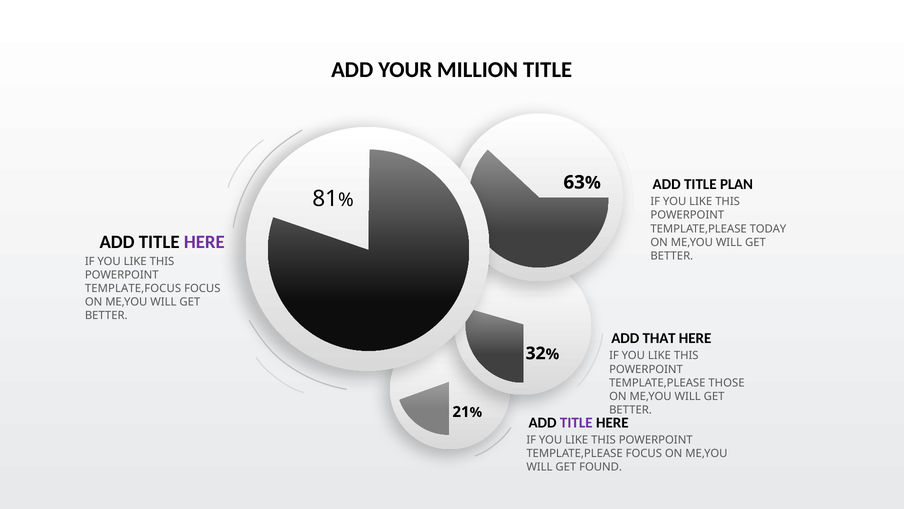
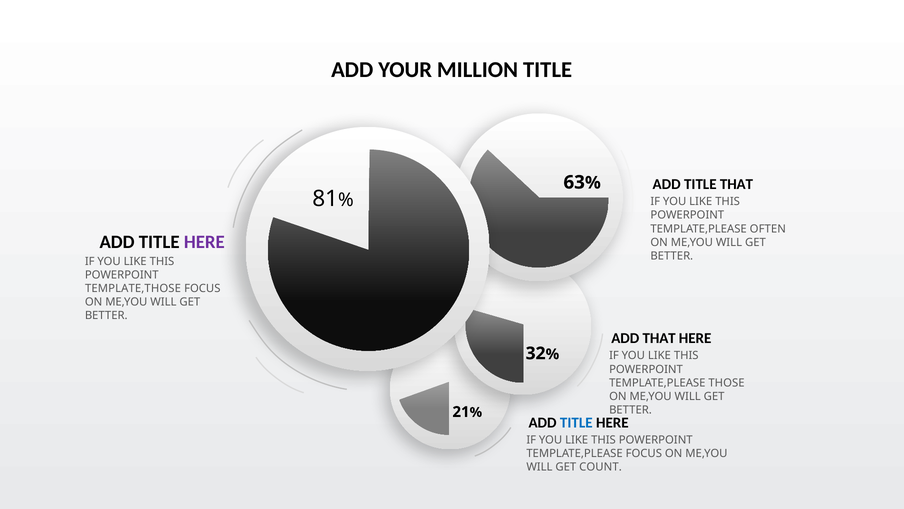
TITLE PLAN: PLAN -> THAT (737, 184)
TODAY: TODAY -> OFTEN (768, 229)
TEMPLATE,FOCUS: TEMPLATE,FOCUS -> TEMPLATE,THOSE (133, 288)
TITLE colour: purple -> blue (576, 422)
FOUND: FOUND -> COUNT (601, 467)
